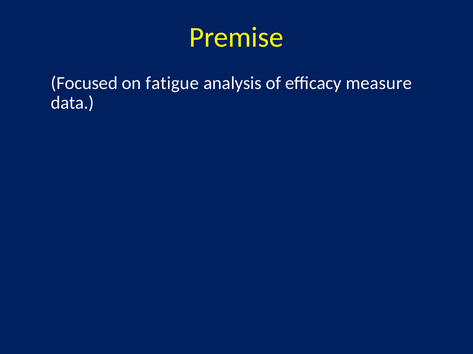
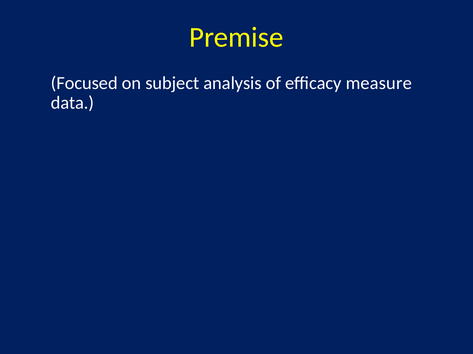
fatigue: fatigue -> subject (172, 83)
